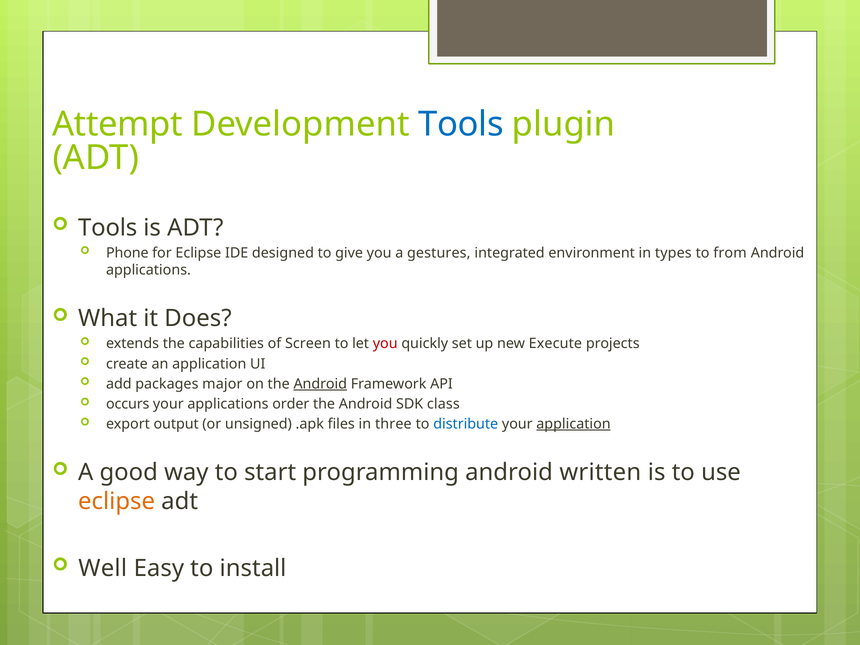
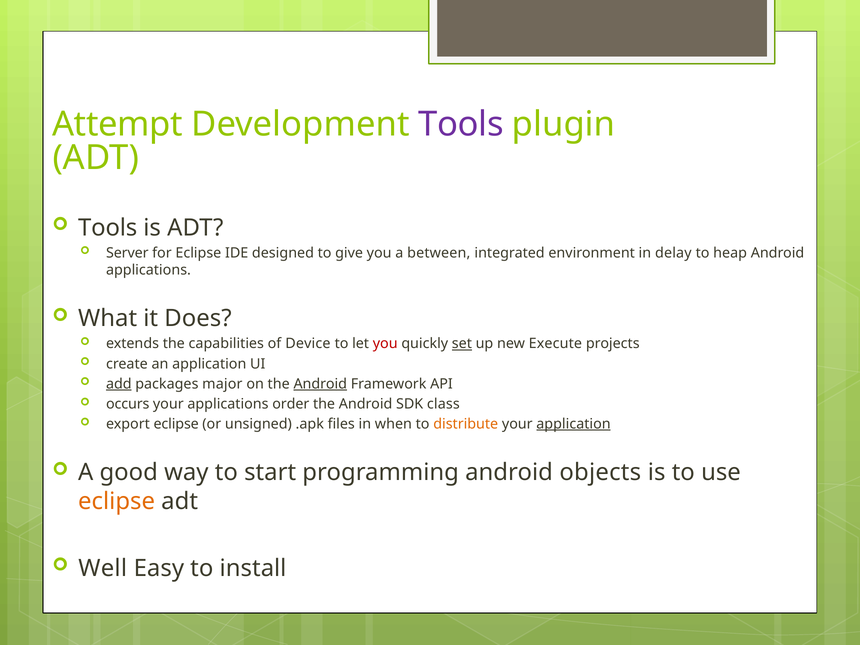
Tools colour: blue -> purple (461, 124)
Phone: Phone -> Server (127, 253)
gestures: gestures -> between (439, 253)
types: types -> delay (673, 253)
from: from -> heap (730, 253)
Screen: Screen -> Device (308, 344)
set underline: none -> present (462, 344)
add underline: none -> present (119, 384)
export output: output -> eclipse (176, 424)
three: three -> when (393, 424)
distribute colour: blue -> orange (466, 424)
written: written -> objects (600, 473)
